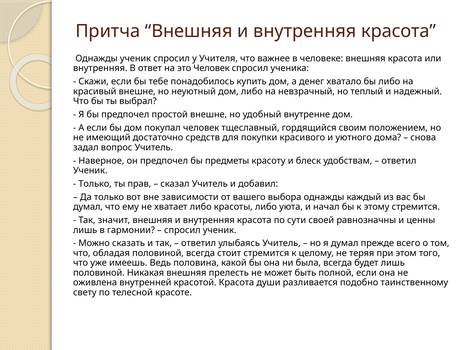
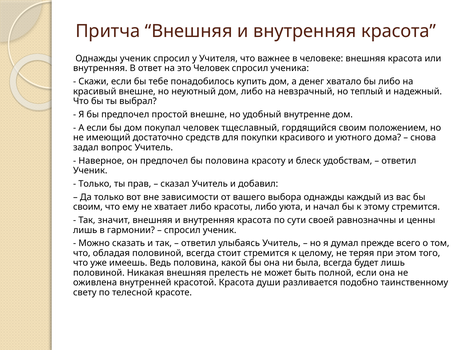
бы предметы: предметы -> половина (227, 161)
думал: думал -> своим (88, 207)
